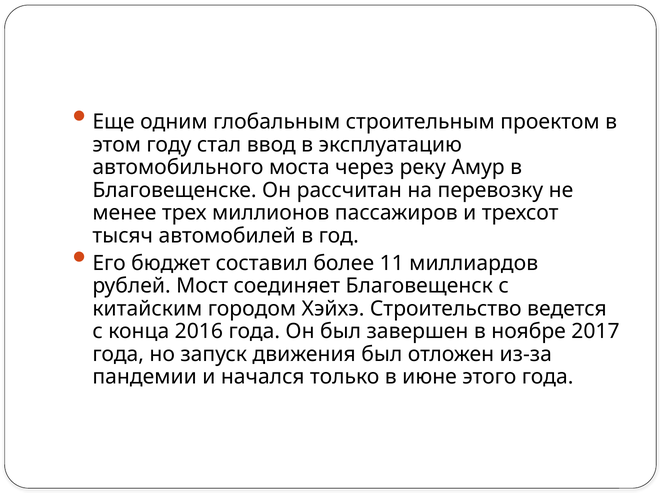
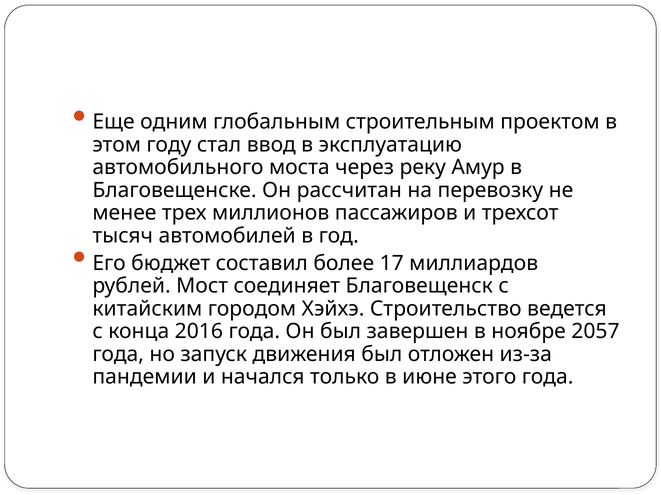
11: 11 -> 17 (392, 264)
2017: 2017 -> 2057 (595, 332)
